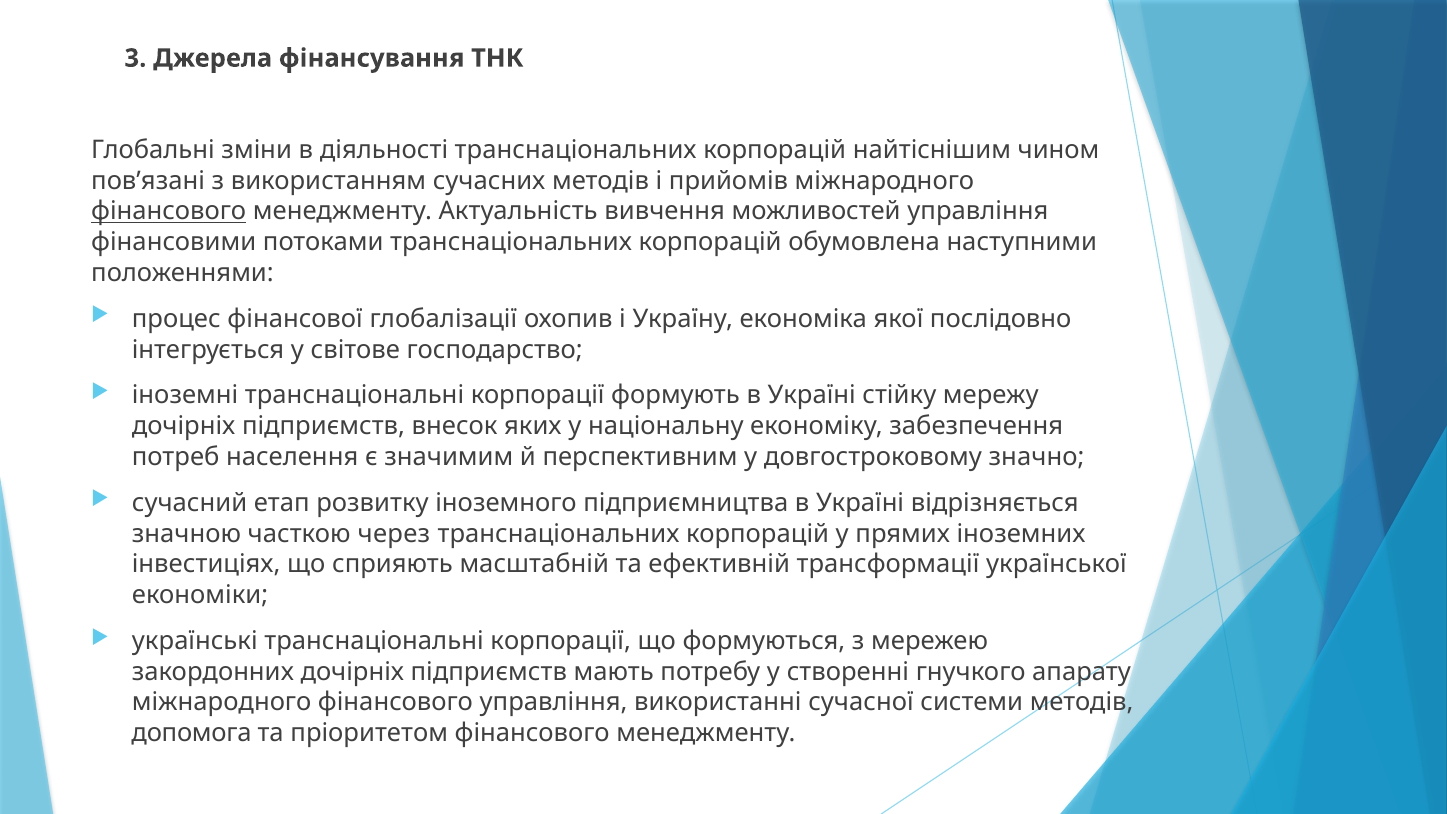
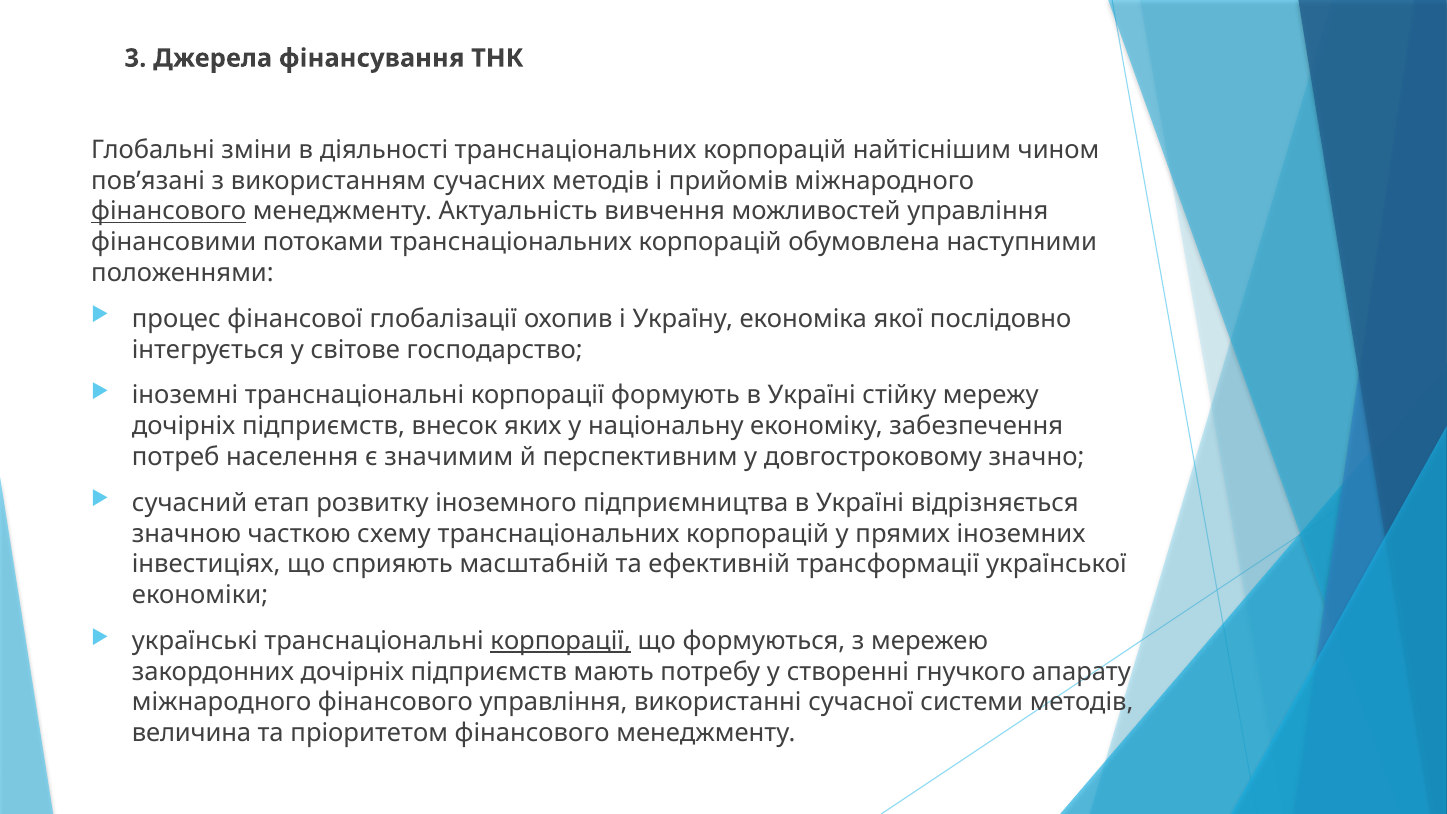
через: через -> схему (394, 534)
корпорації underline: none -> present (561, 641)
допомога: допомога -> величина (192, 733)
